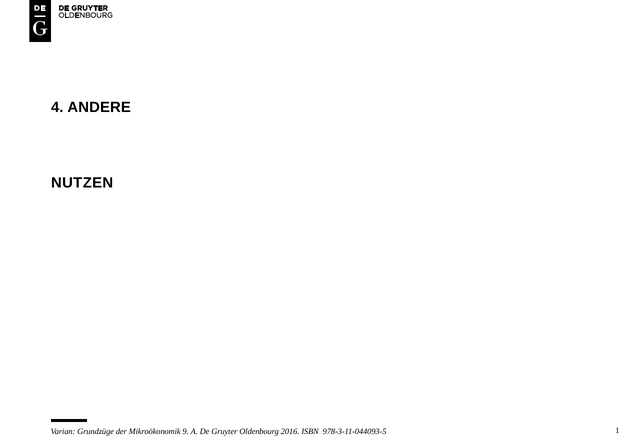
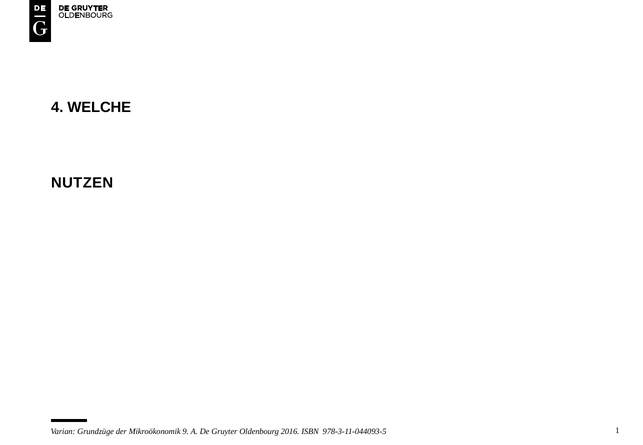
ANDERE: ANDERE -> WELCHE (99, 107)
